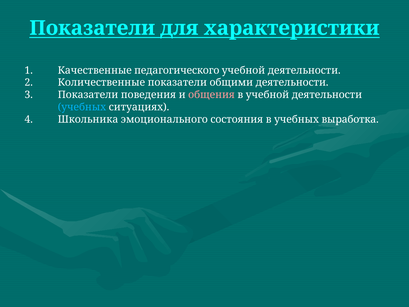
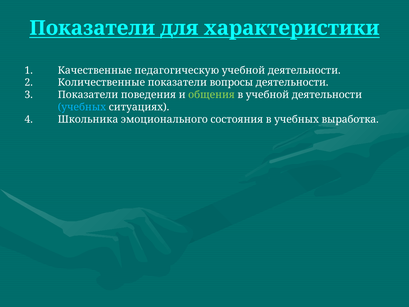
педагогического: педагогического -> педагогическую (177, 70)
общими: общими -> вопросы (231, 83)
общения colour: pink -> light green (212, 95)
